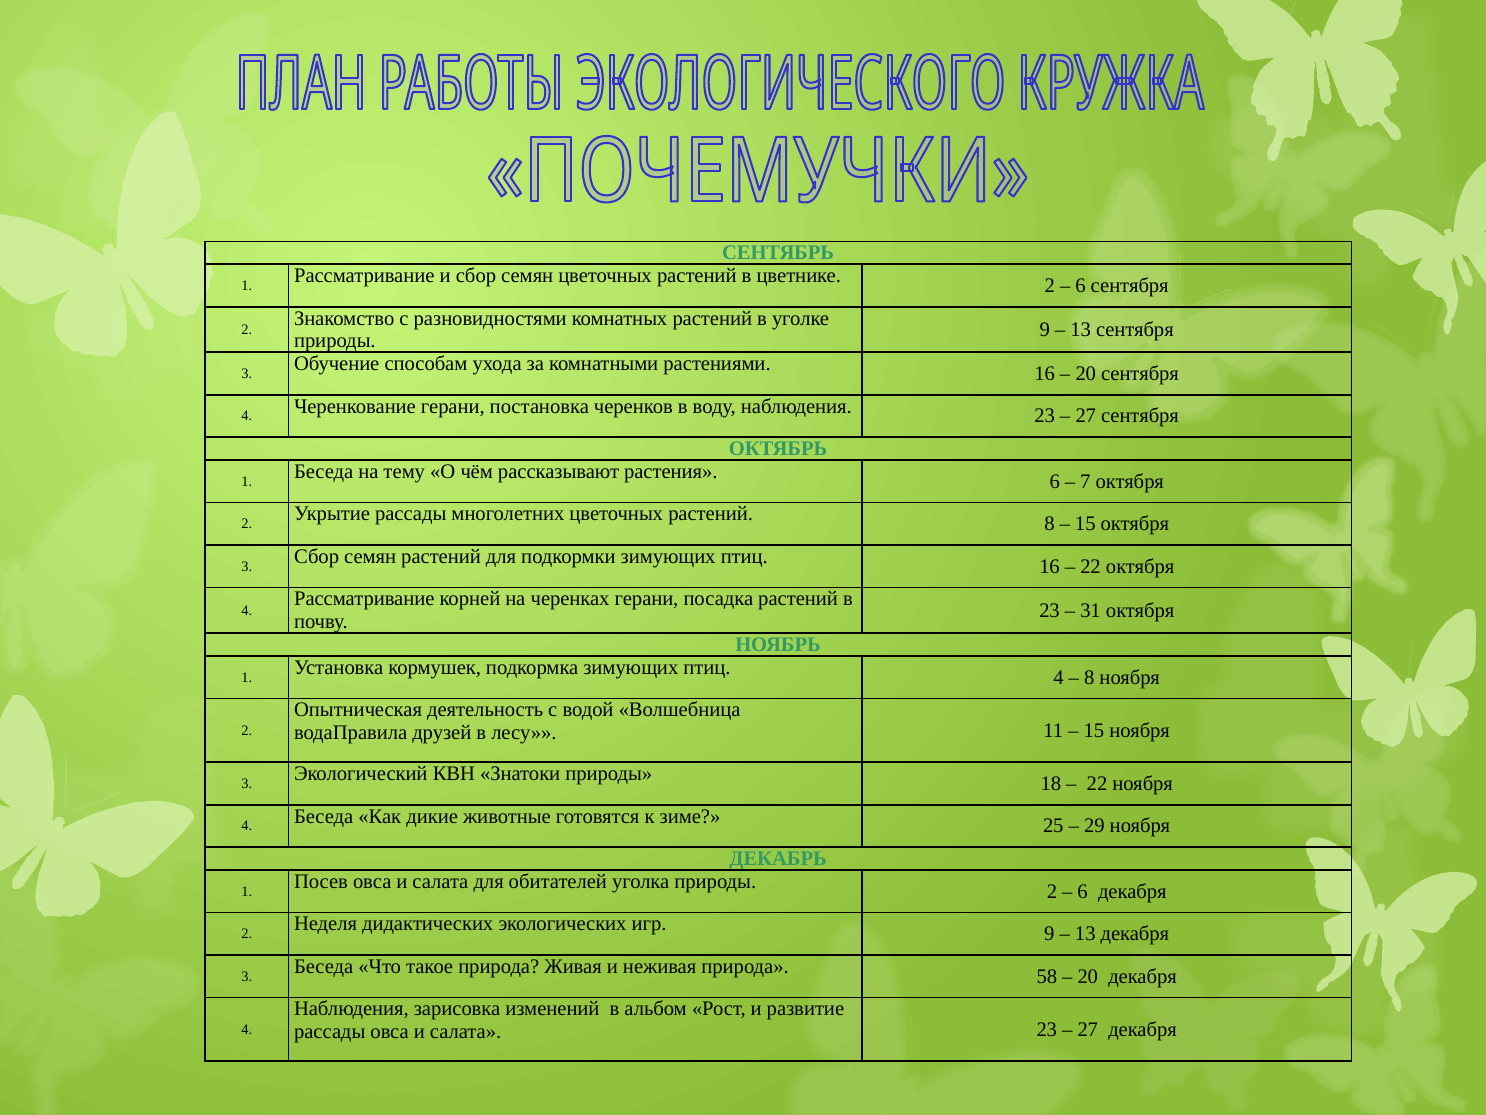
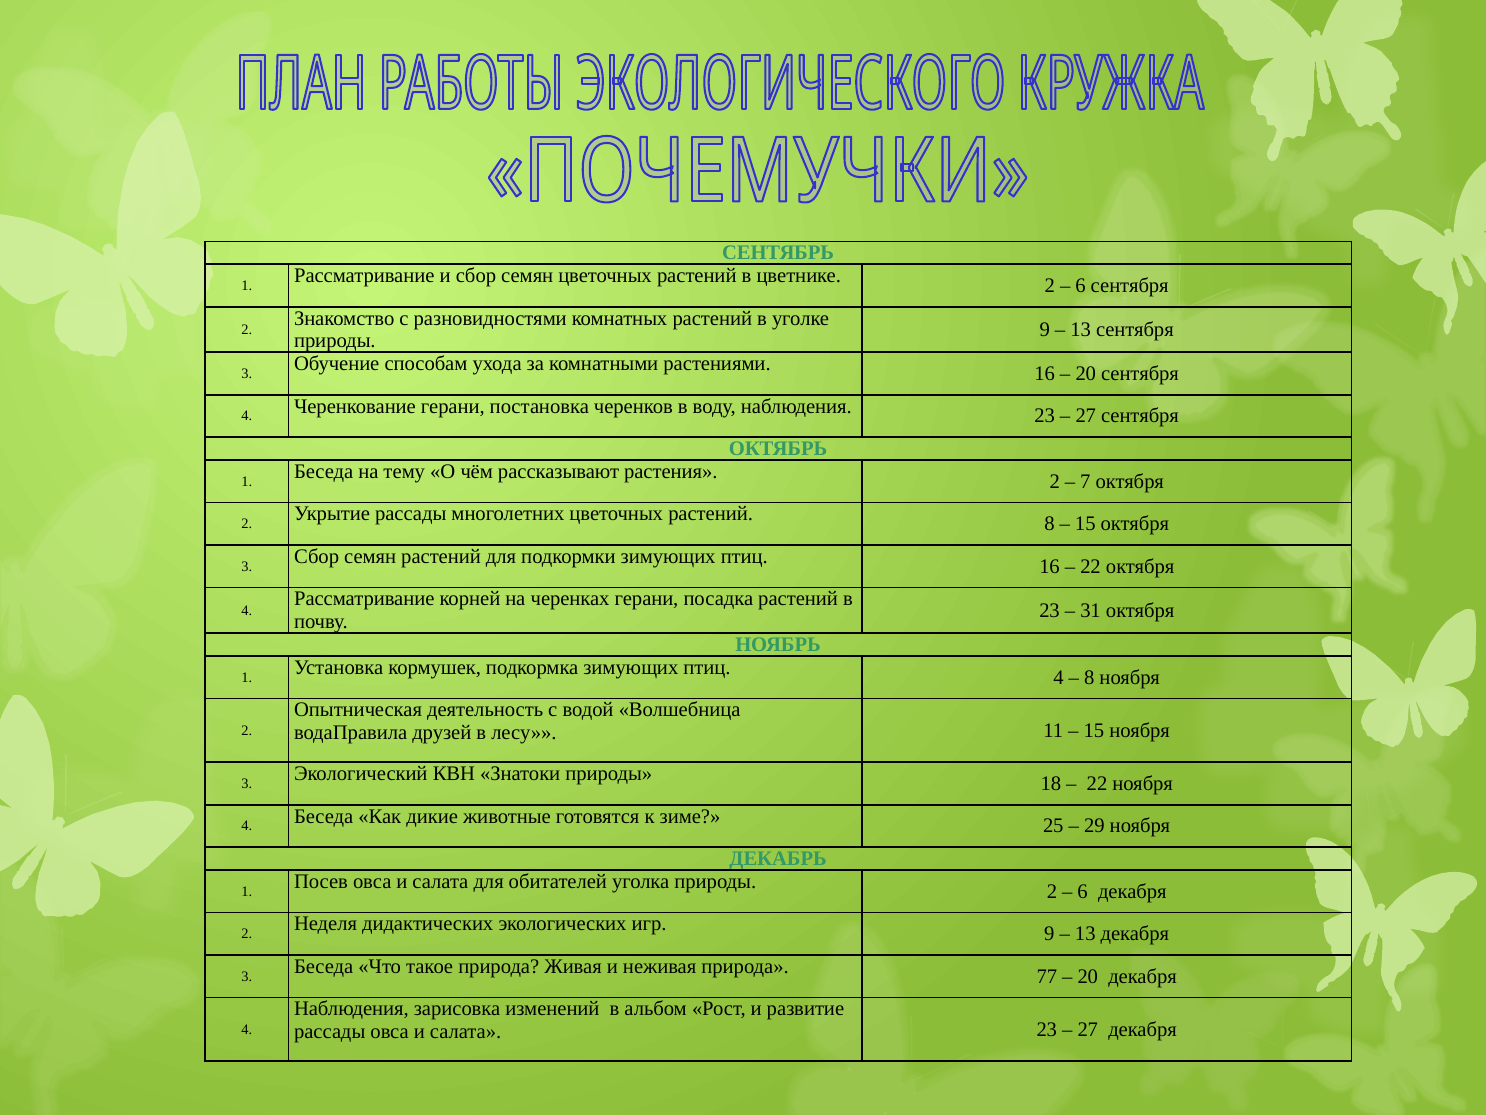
растения 6: 6 -> 2 (1055, 481)
58: 58 -> 77 (1047, 976)
